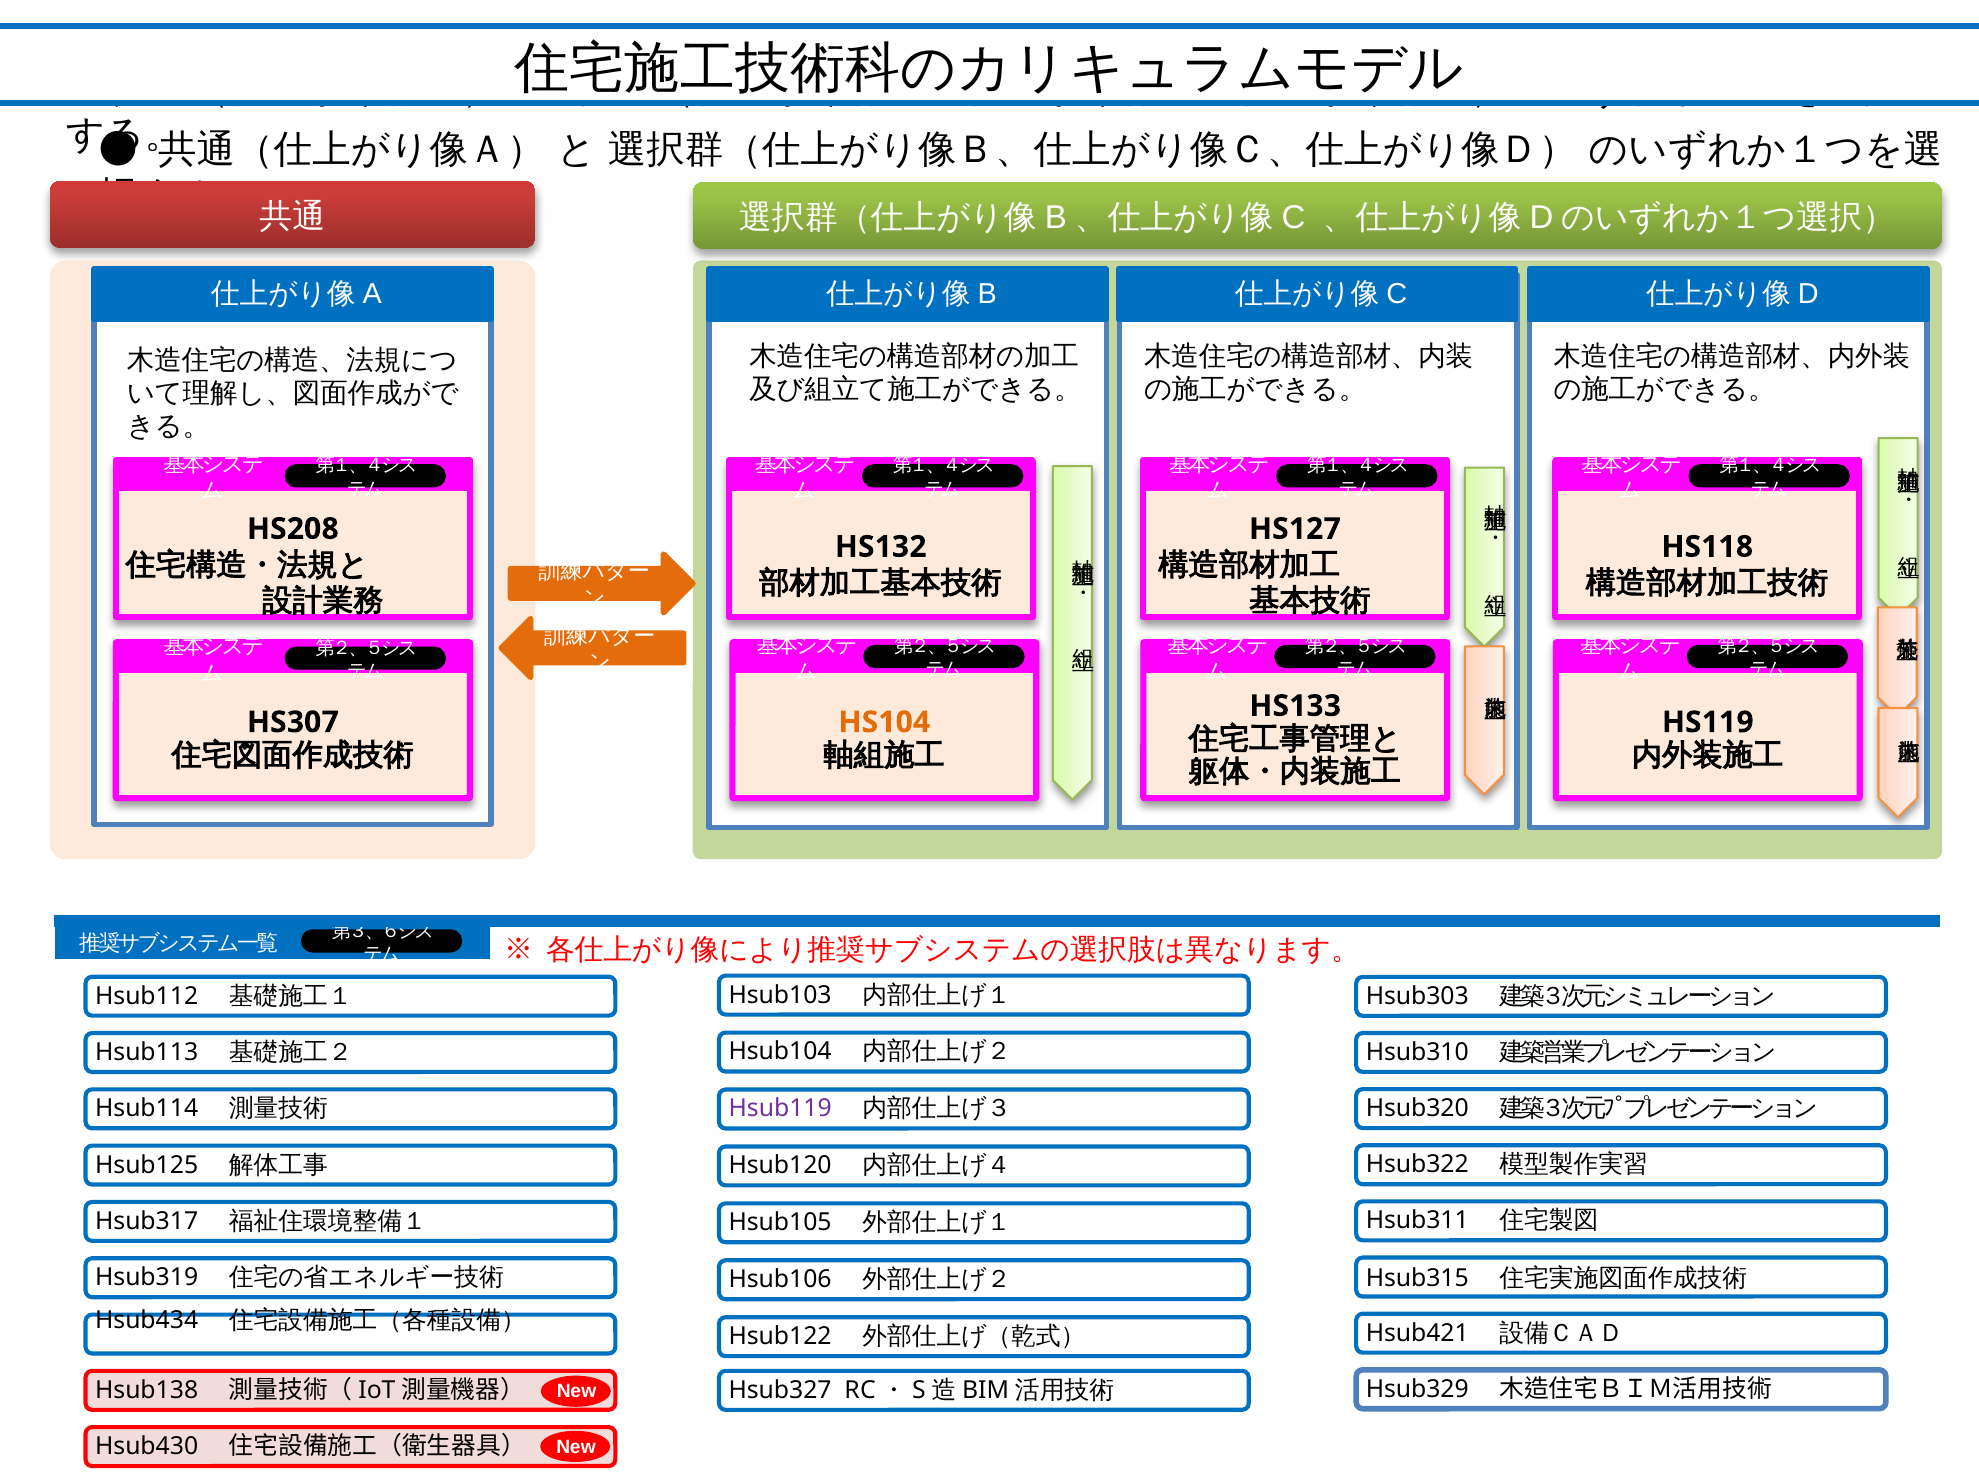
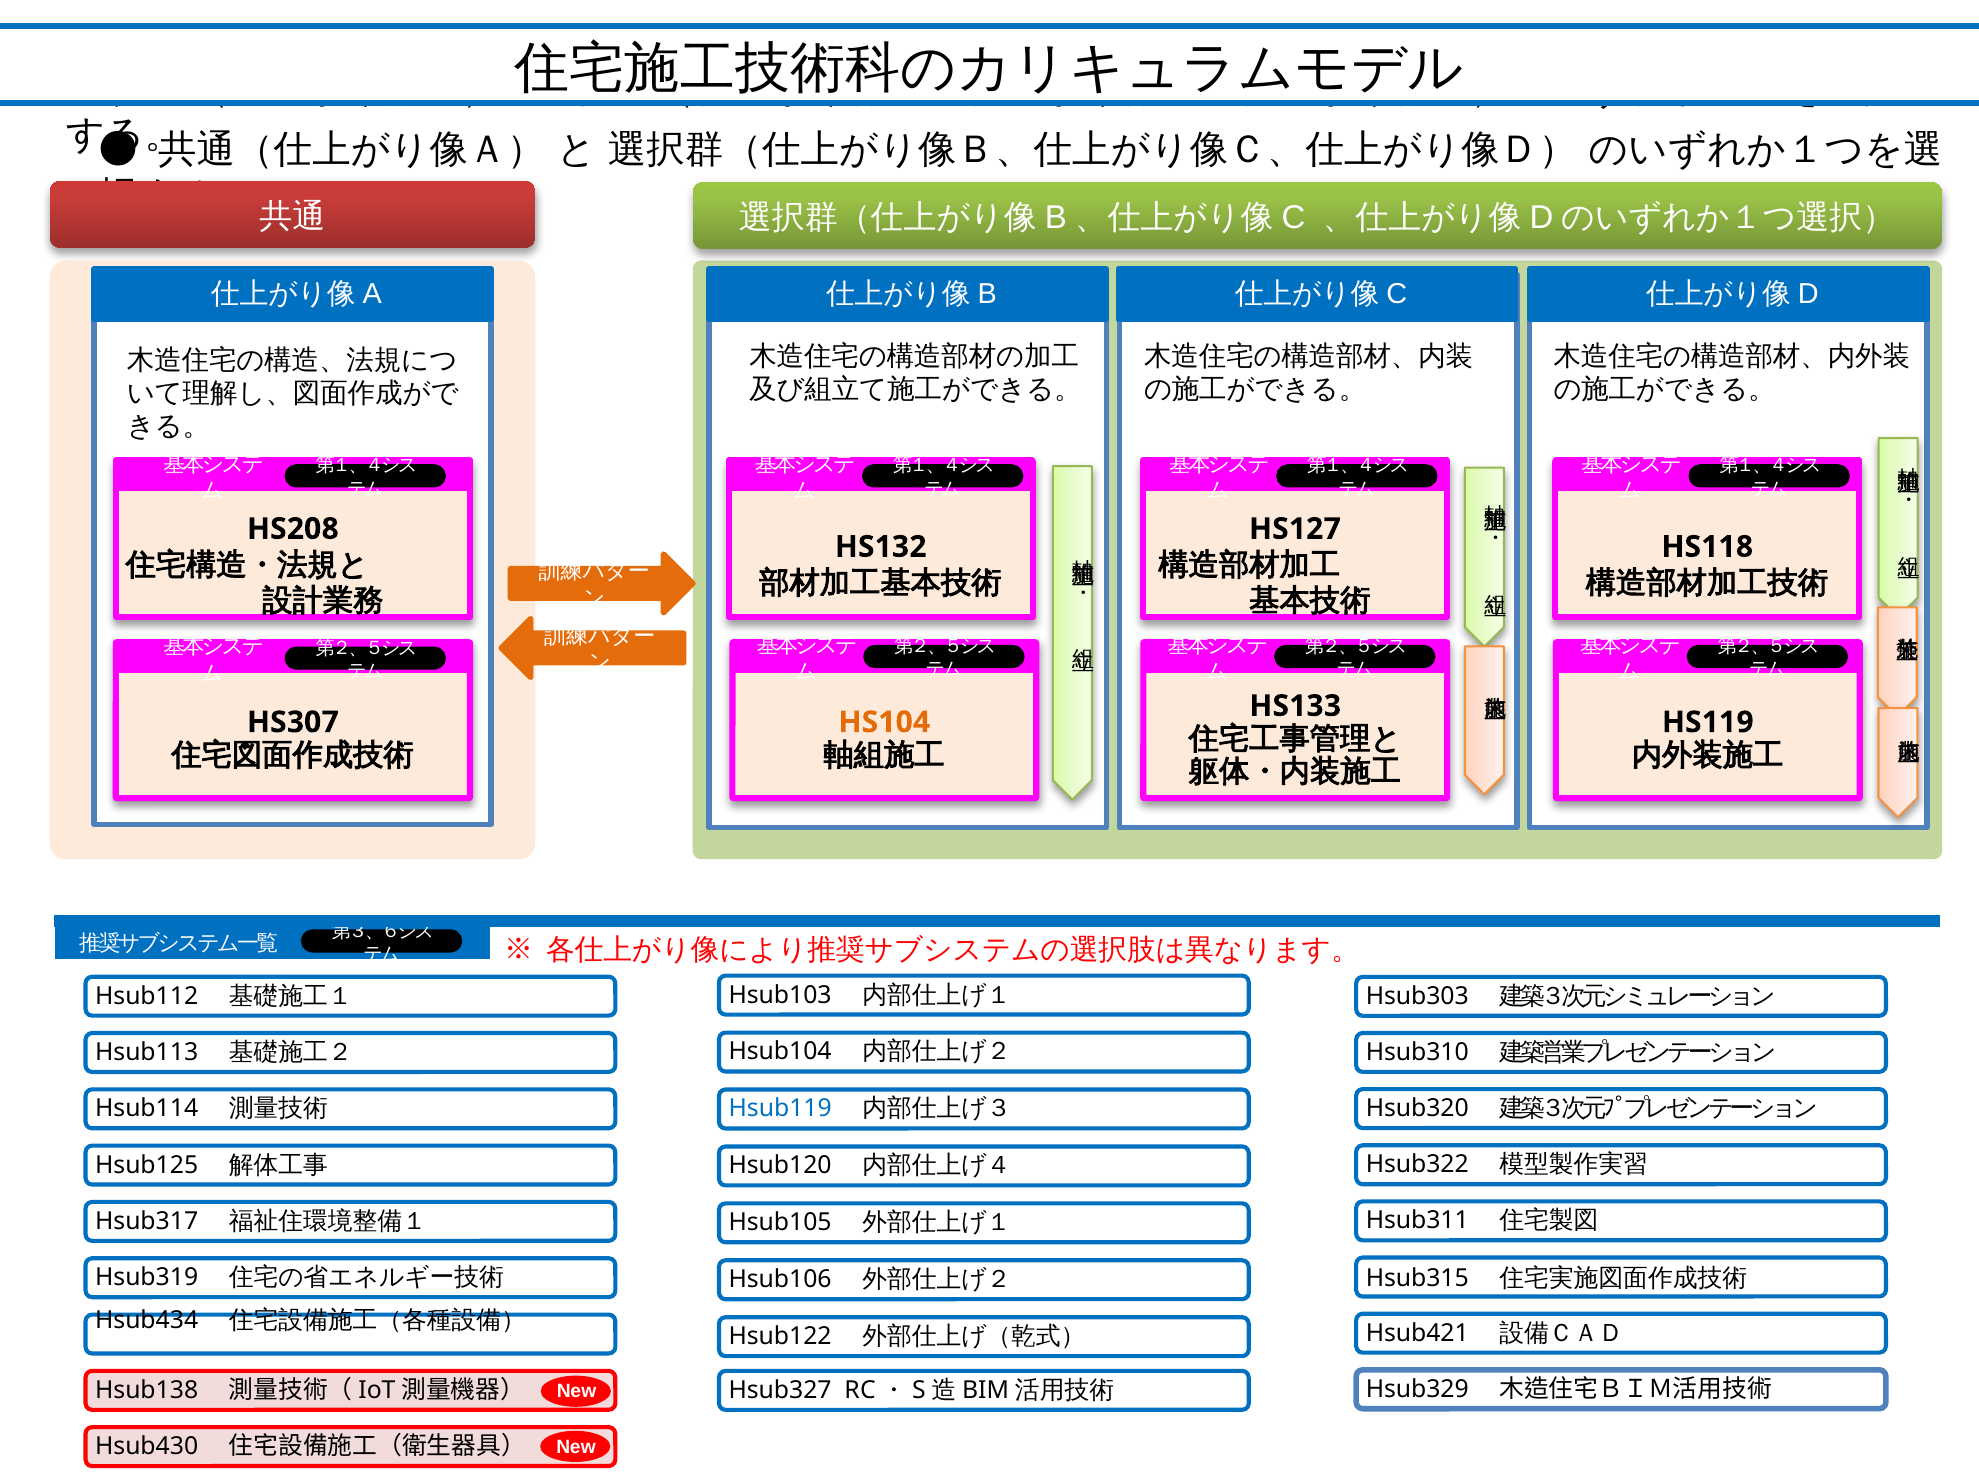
Hsub119 colour: purple -> blue (780, 1109)
